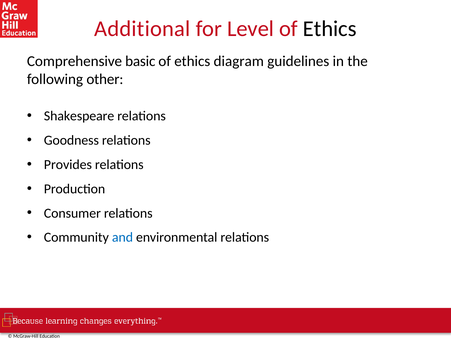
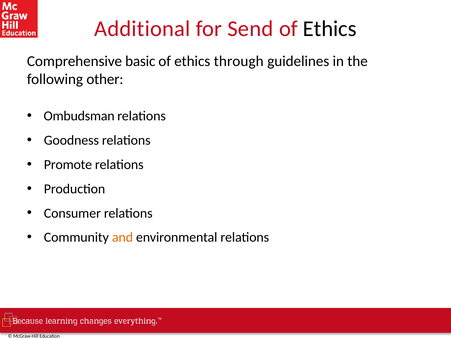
Level: Level -> Send (250, 29)
diagram: diagram -> through (239, 61)
Shakespeare: Shakespeare -> Ombudsman (79, 116)
Provides: Provides -> Promote (68, 165)
and colour: blue -> orange (122, 238)
